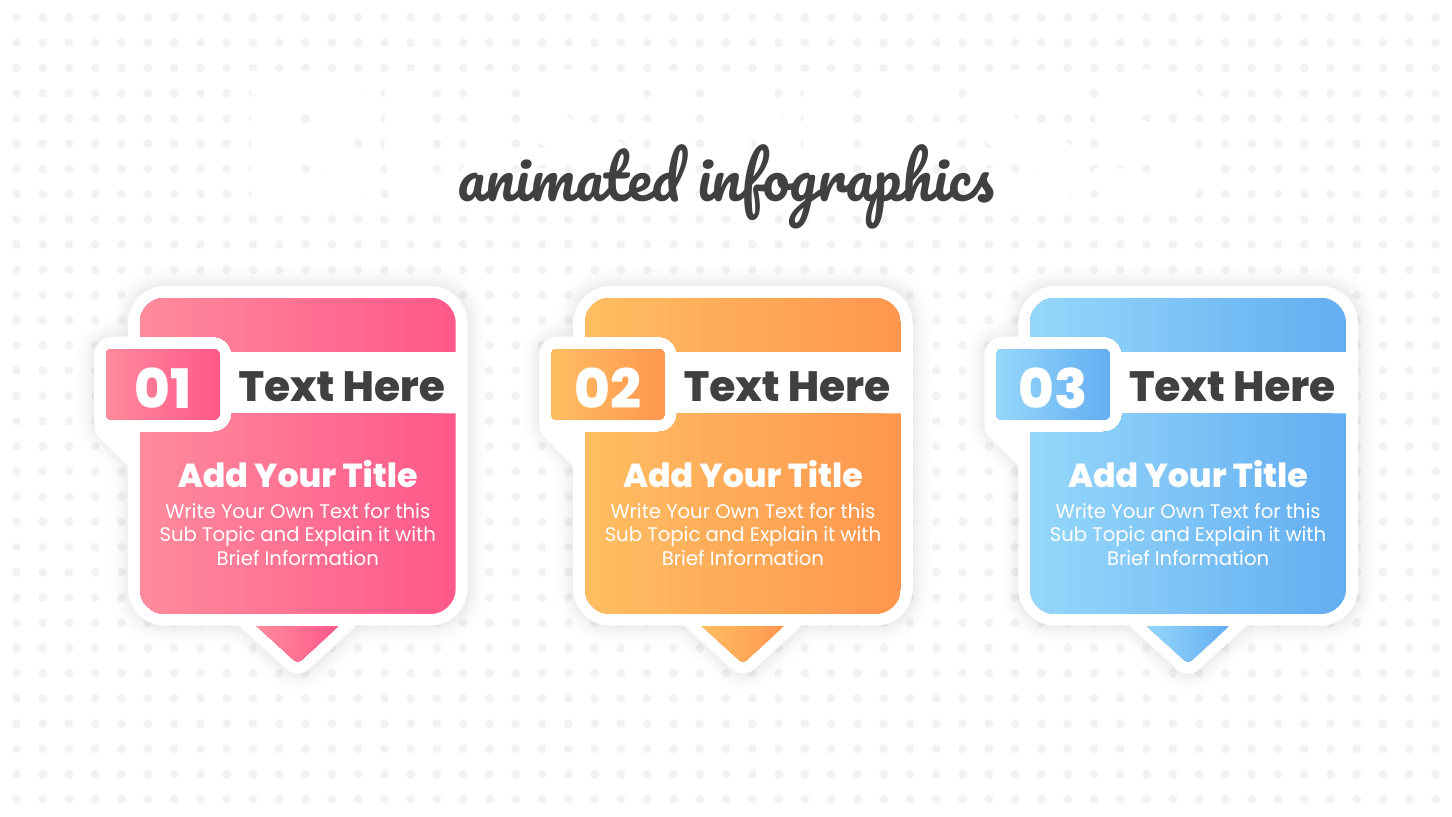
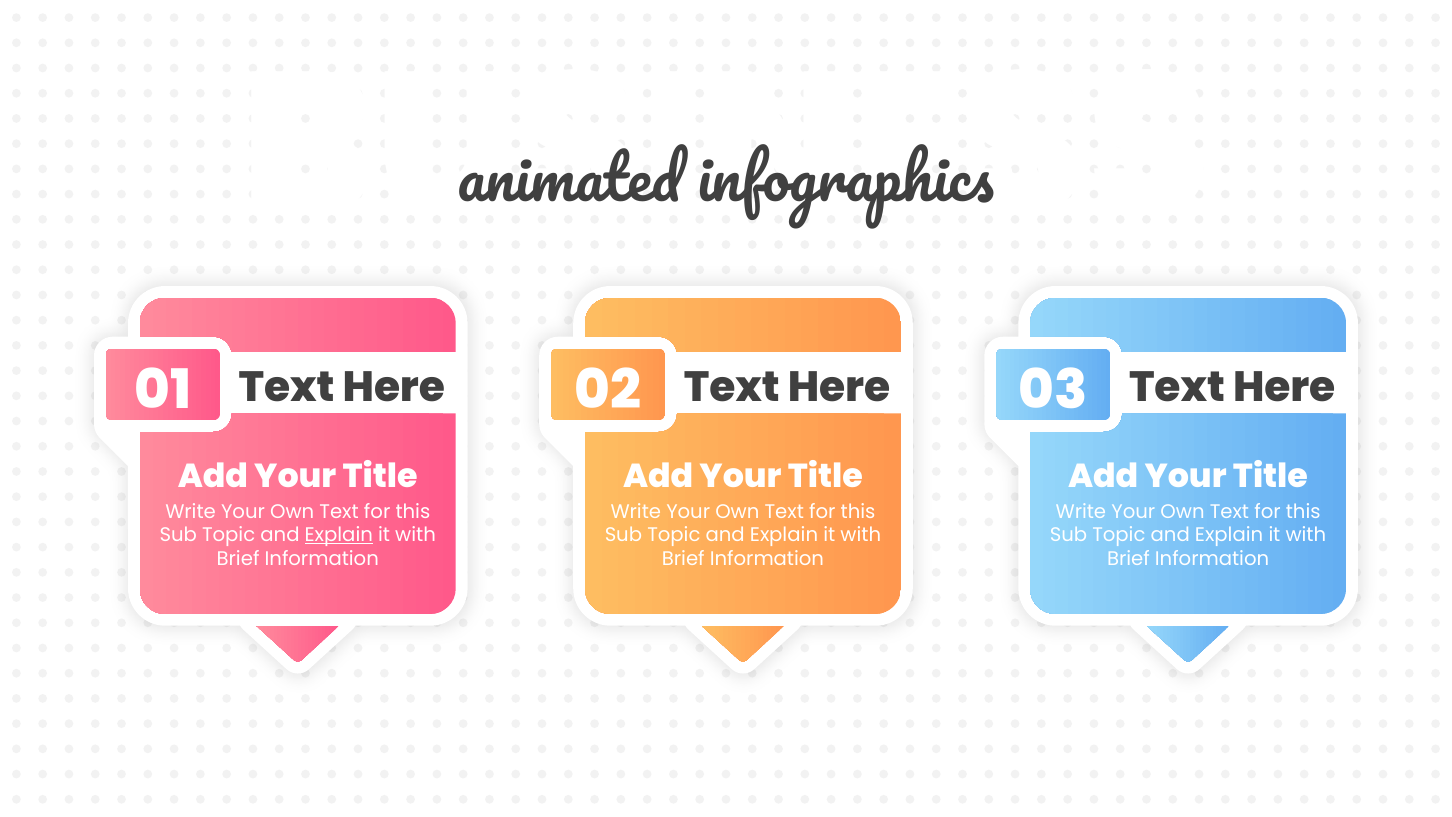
Explain underline: none -> present (339, 535)
